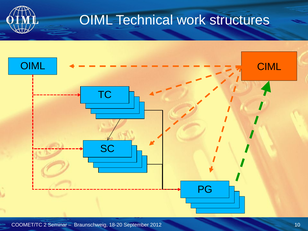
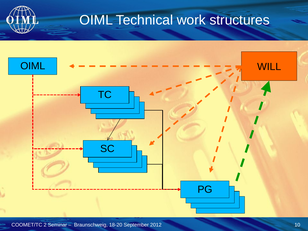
CIML: CIML -> WILL (269, 67)
